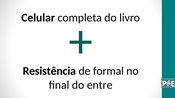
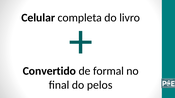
Resistência: Resistência -> Convertido (49, 71)
entre: entre -> pelos (100, 85)
